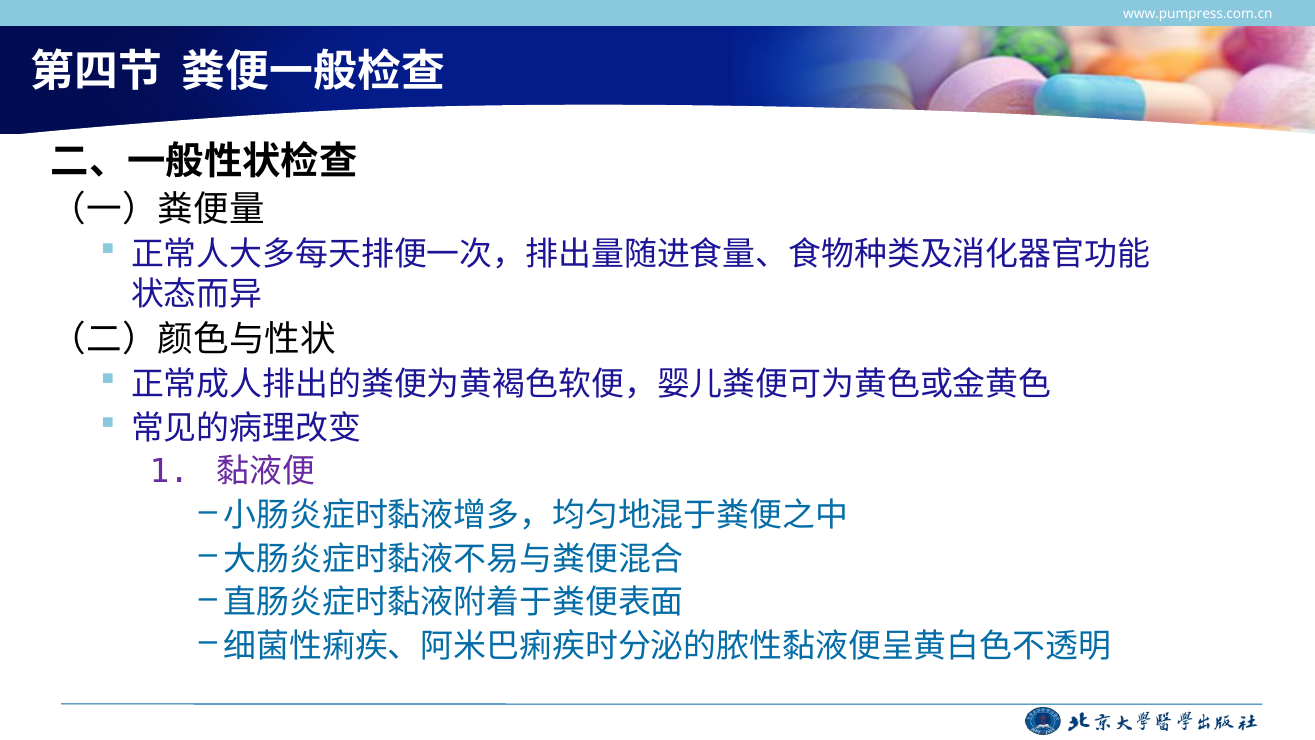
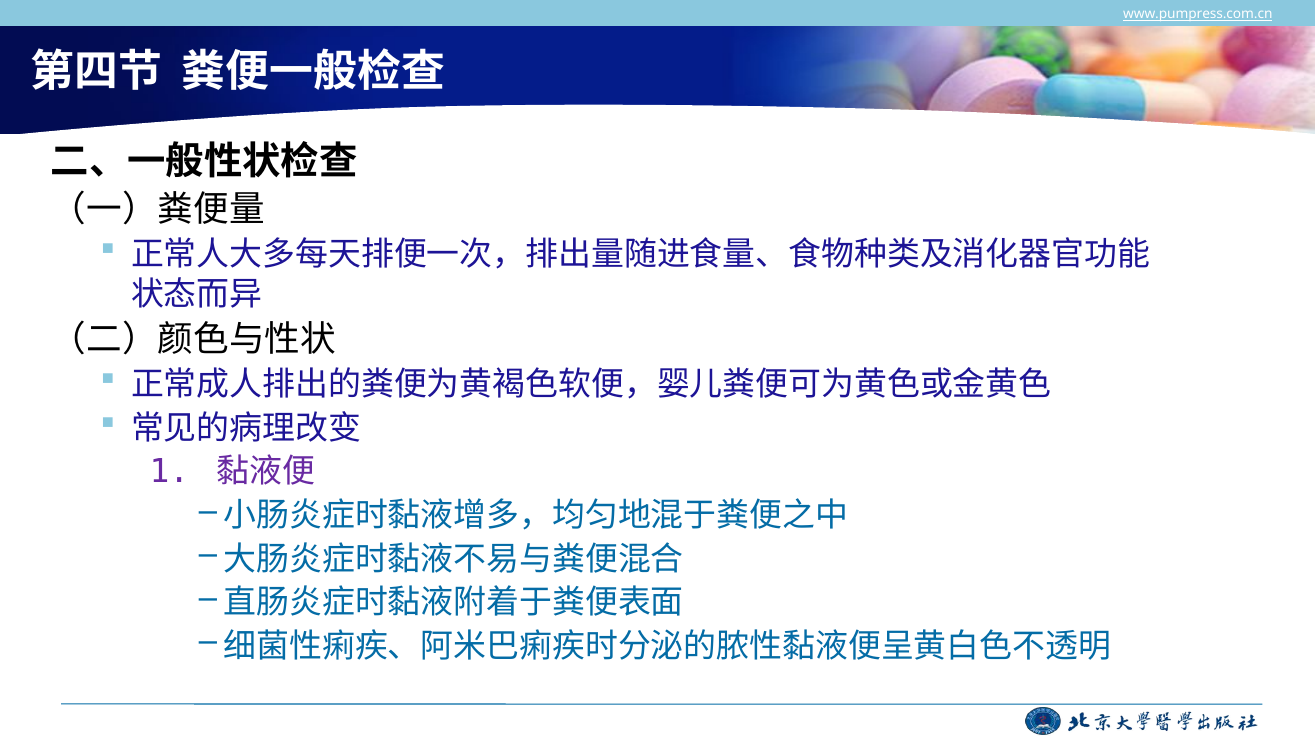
www.pumpress.com.cn underline: none -> present (1198, 14)
